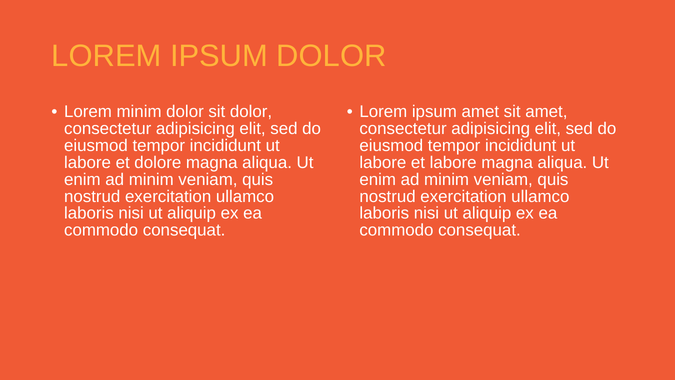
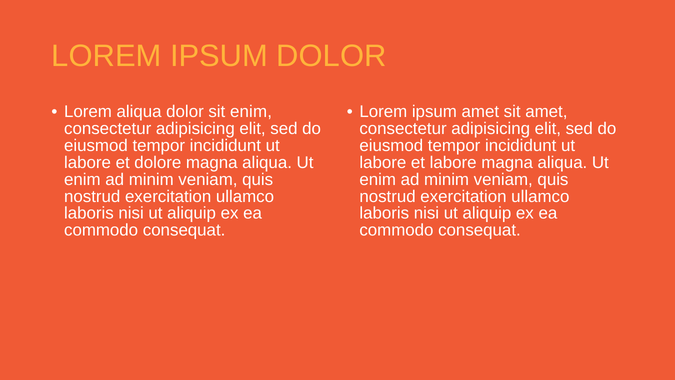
Lorem minim: minim -> aliqua (139, 112)
sit dolor: dolor -> enim (251, 112)
